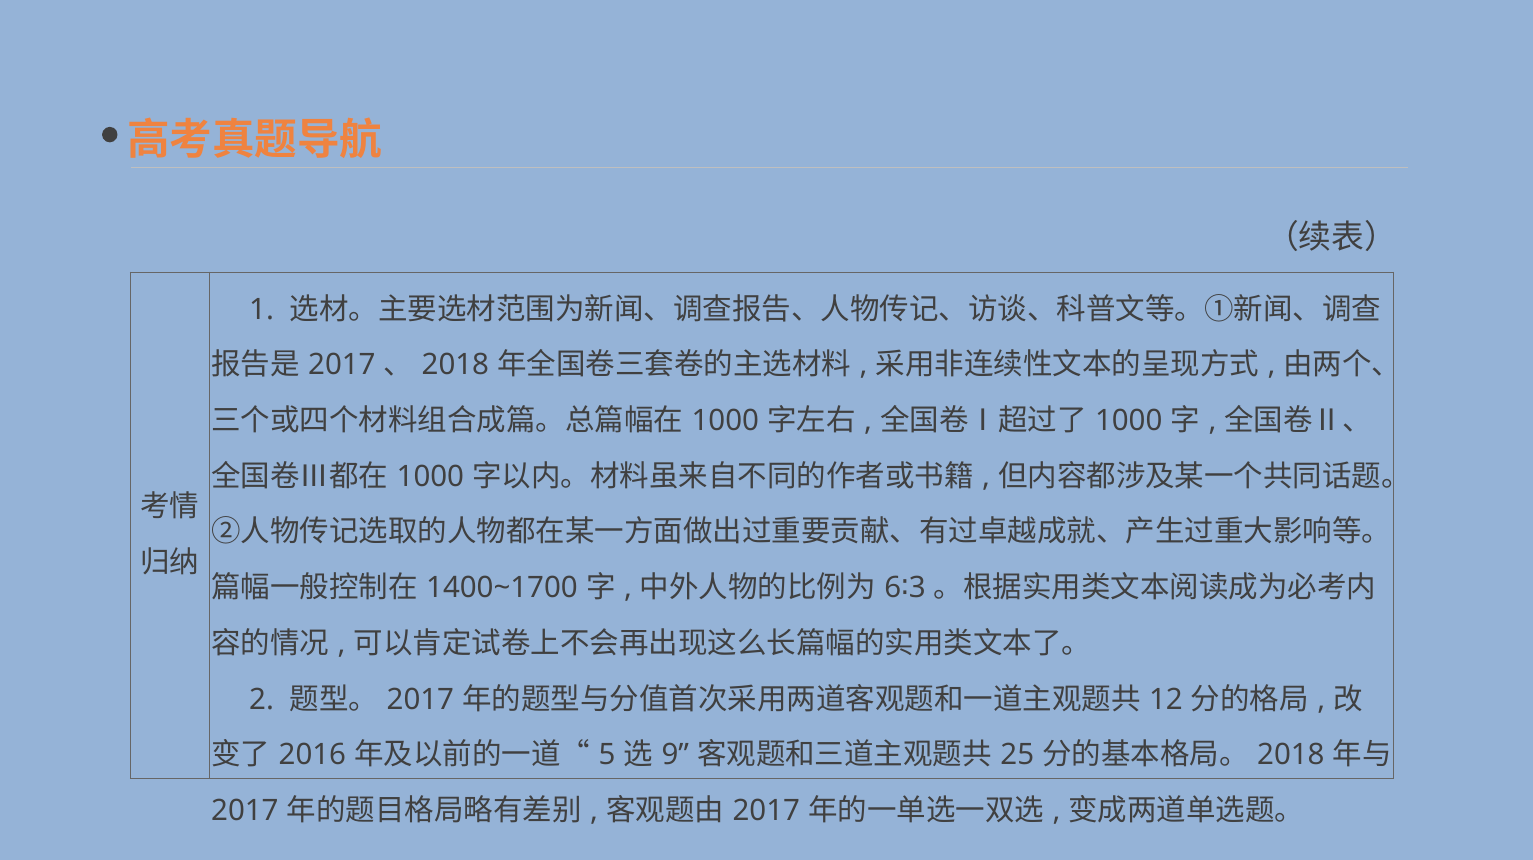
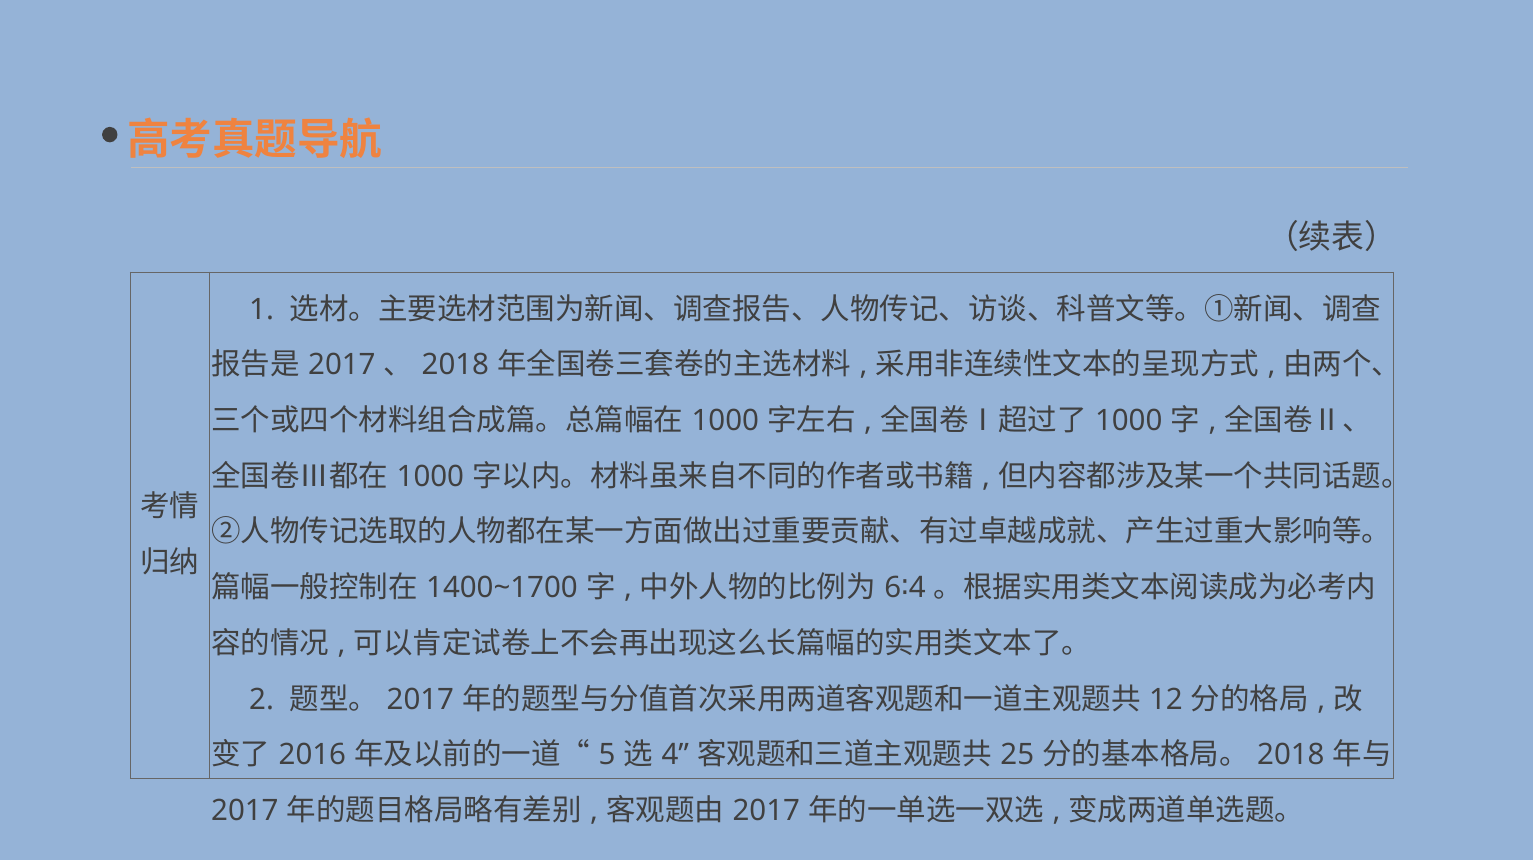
3: 3 -> 4 (917, 587)
9: 9 -> 4 (675, 755)
